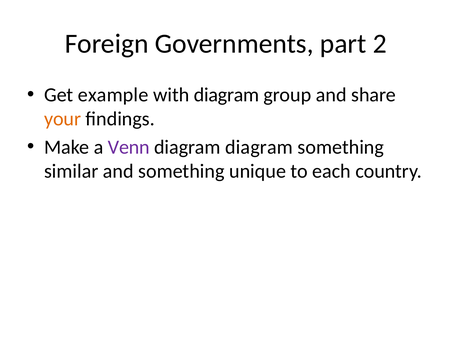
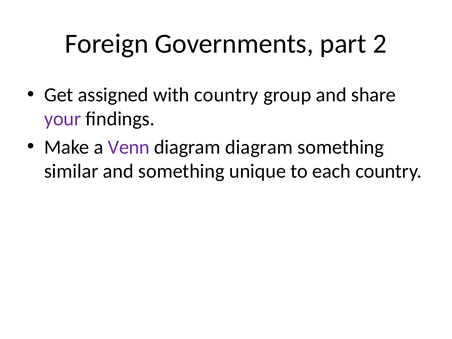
example: example -> assigned (113, 95)
with diagram: diagram -> country (226, 95)
your colour: orange -> purple (63, 119)
